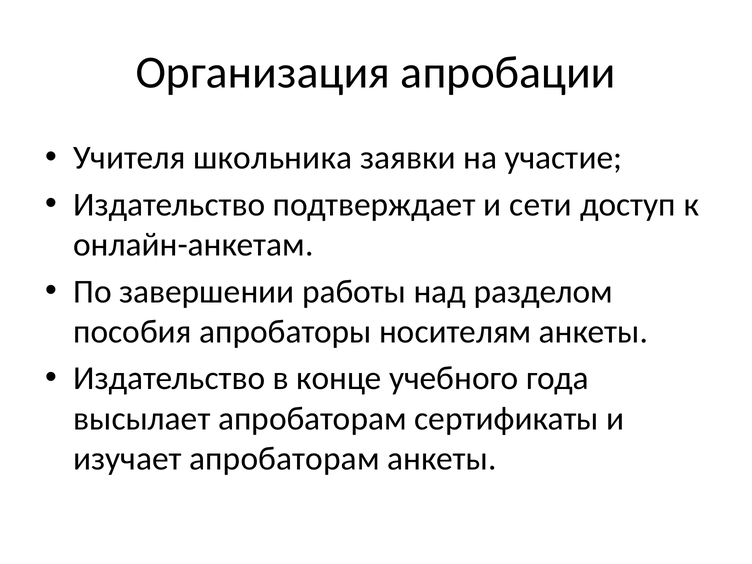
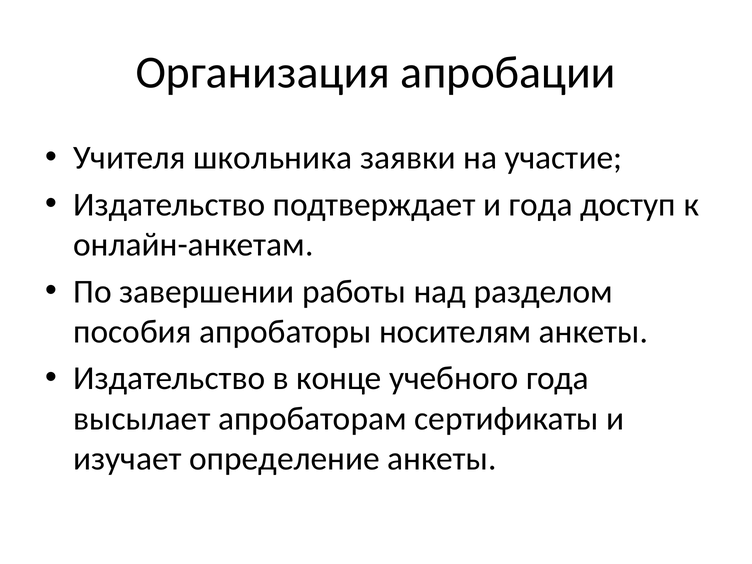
и сети: сети -> года (541, 205)
изучает апробаторам: апробаторам -> определение (284, 459)
